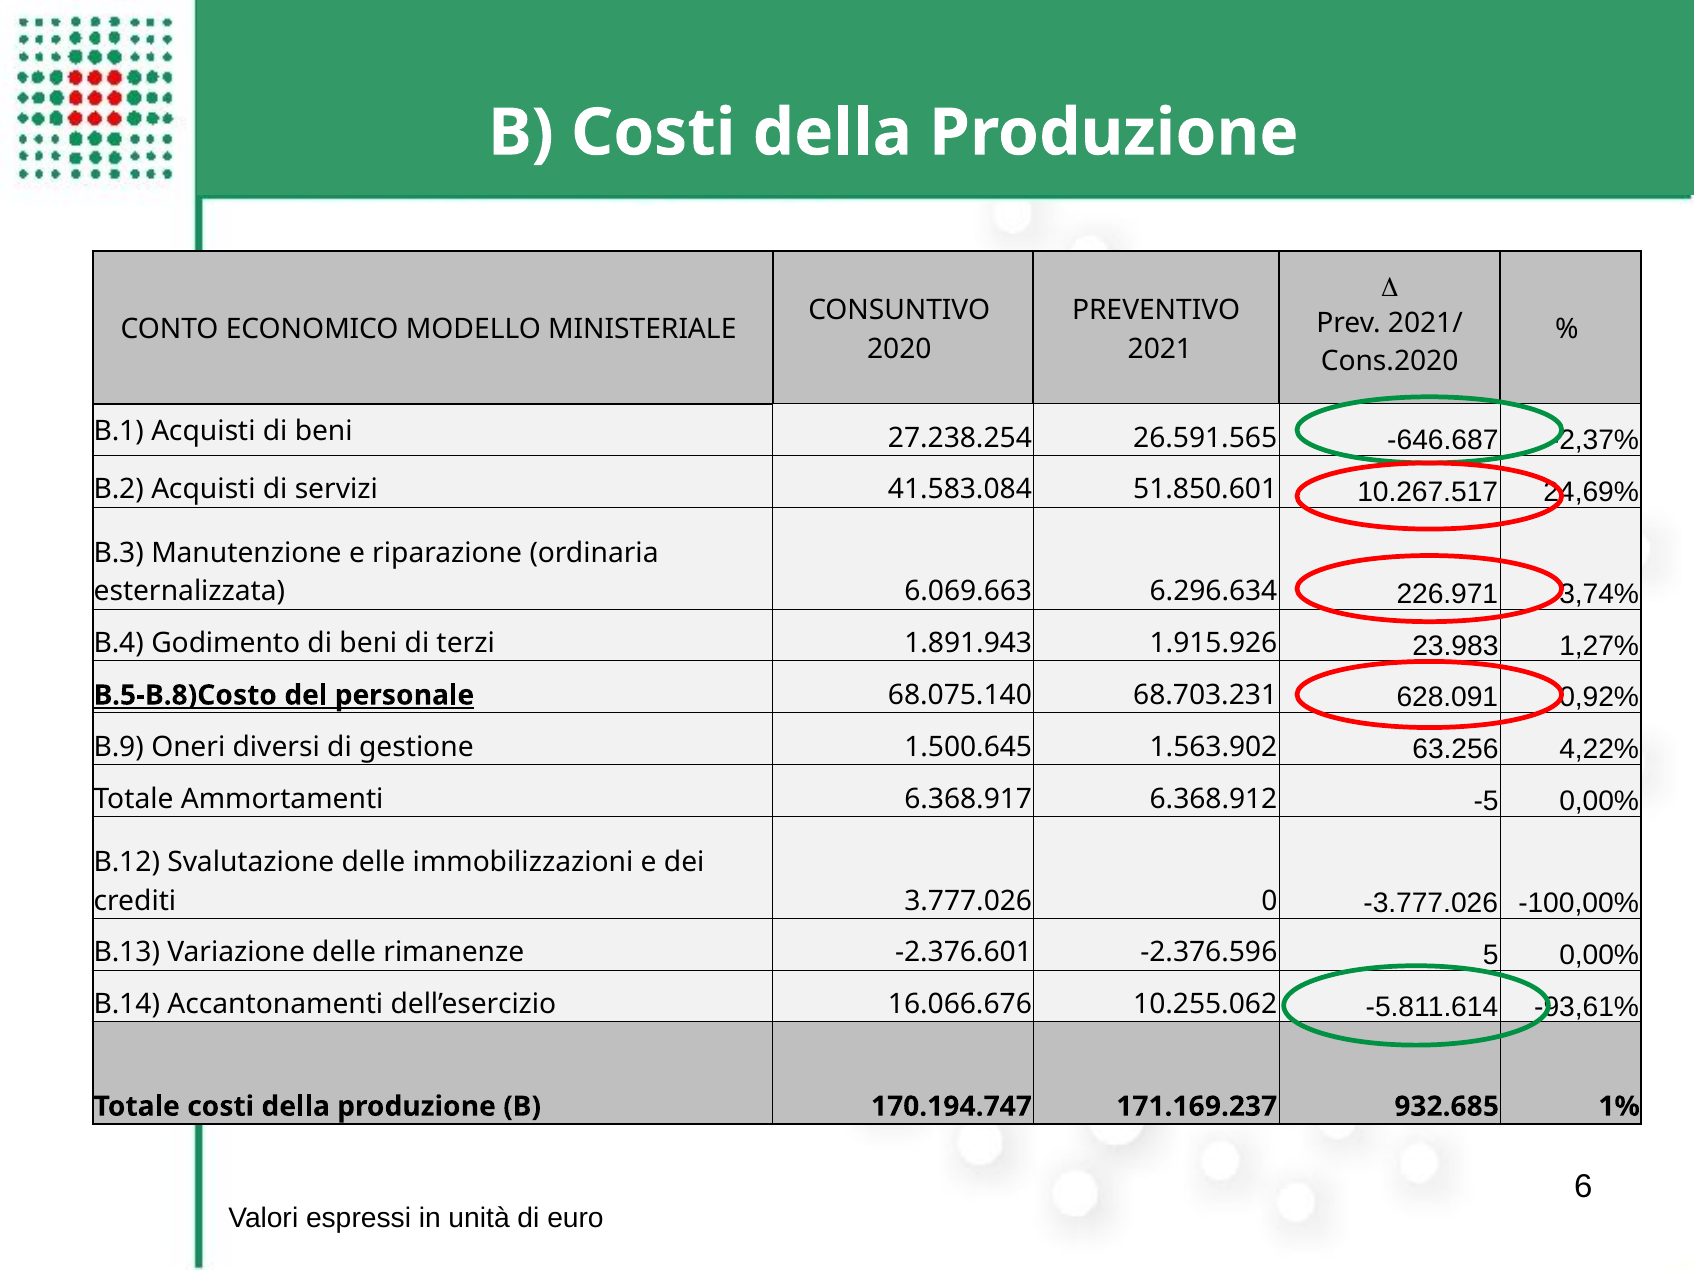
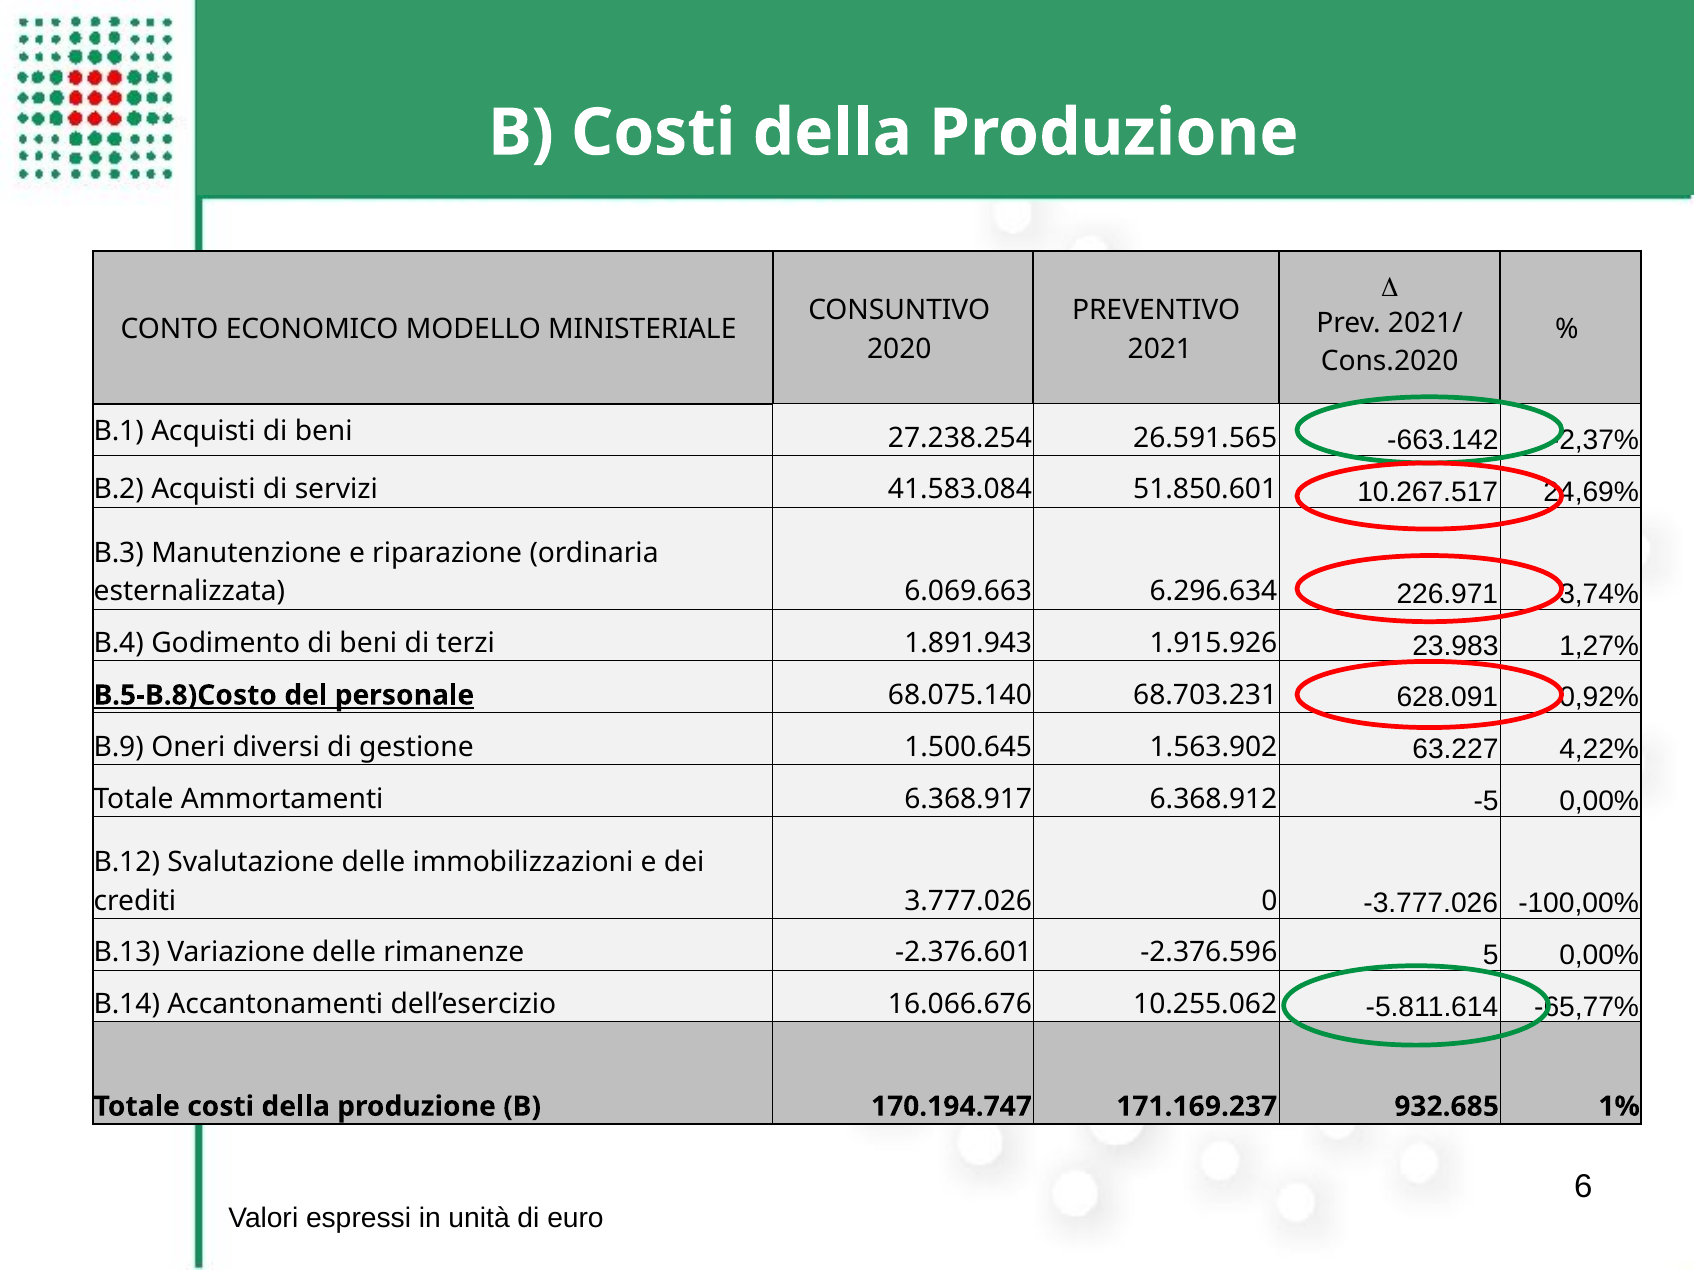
-646.687: -646.687 -> -663.142 (1443, 440)
63.256: 63.256 -> 63.227 (1455, 750)
-93,61%: -93,61% -> -65,77% (1587, 1007)
